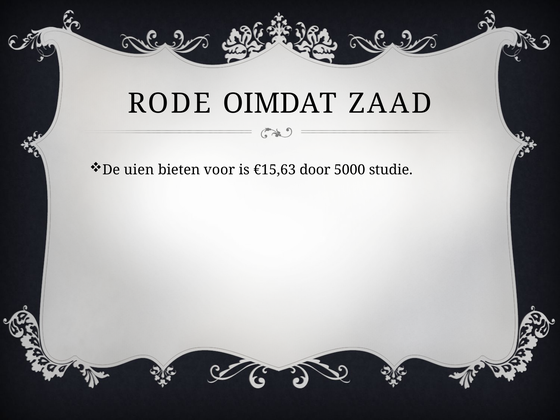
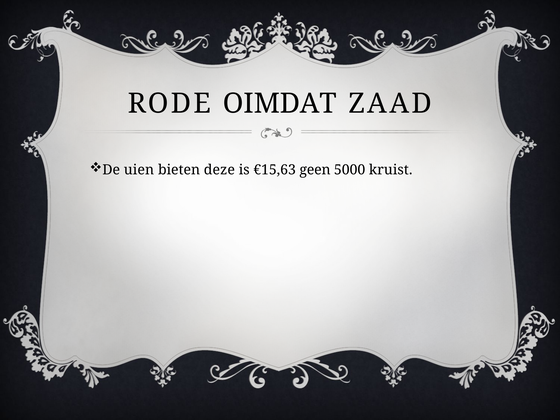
voor: voor -> deze (219, 170)
door: door -> geen (315, 170)
studie: studie -> kruist (391, 170)
